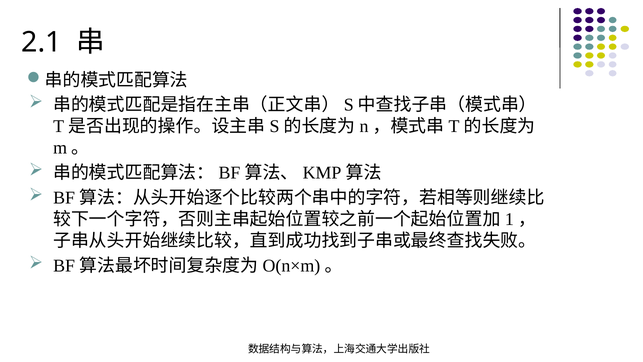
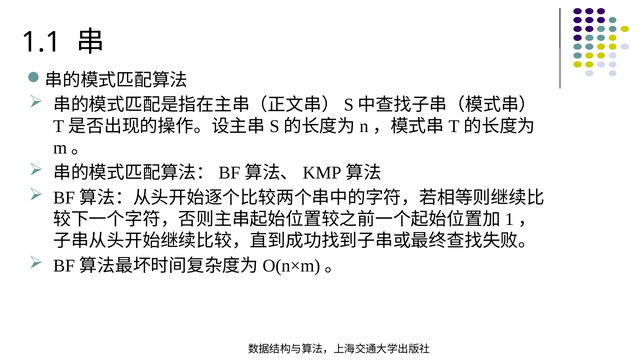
2.1: 2.1 -> 1.1 (42, 42)
